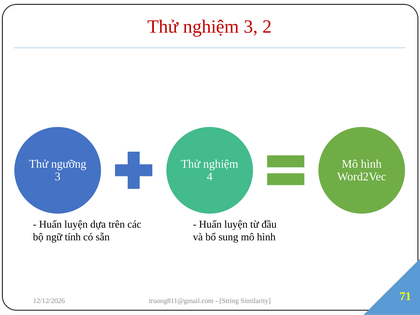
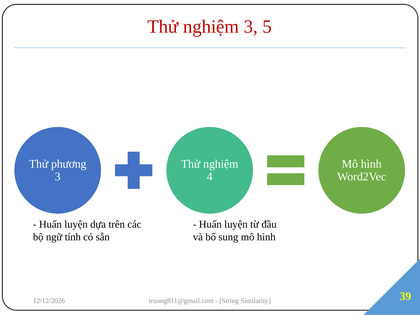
2: 2 -> 5 (267, 27)
ngưỡng: ngưỡng -> phương (69, 164)
71: 71 -> 39 (405, 296)
